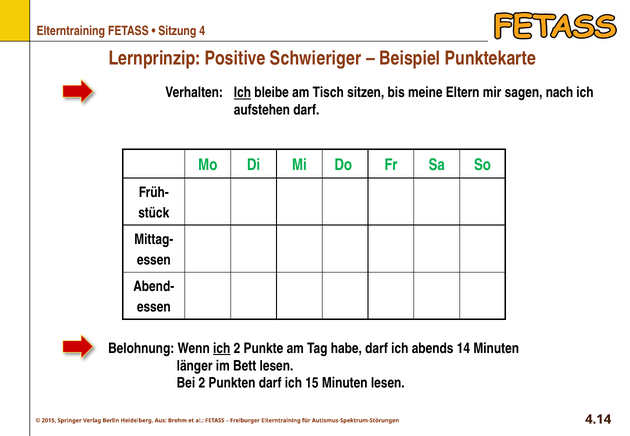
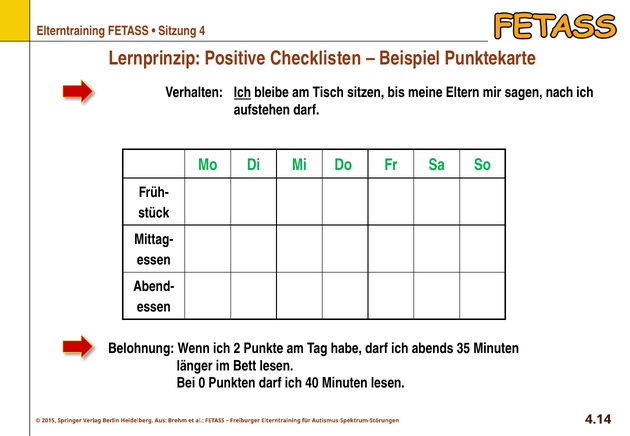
Schwieriger: Schwieriger -> Checklisten (316, 58)
ich underline: present -> none (222, 348)
14: 14 -> 35 (463, 348)
Bei 2: 2 -> 0 (202, 383)
15: 15 -> 40 (312, 383)
